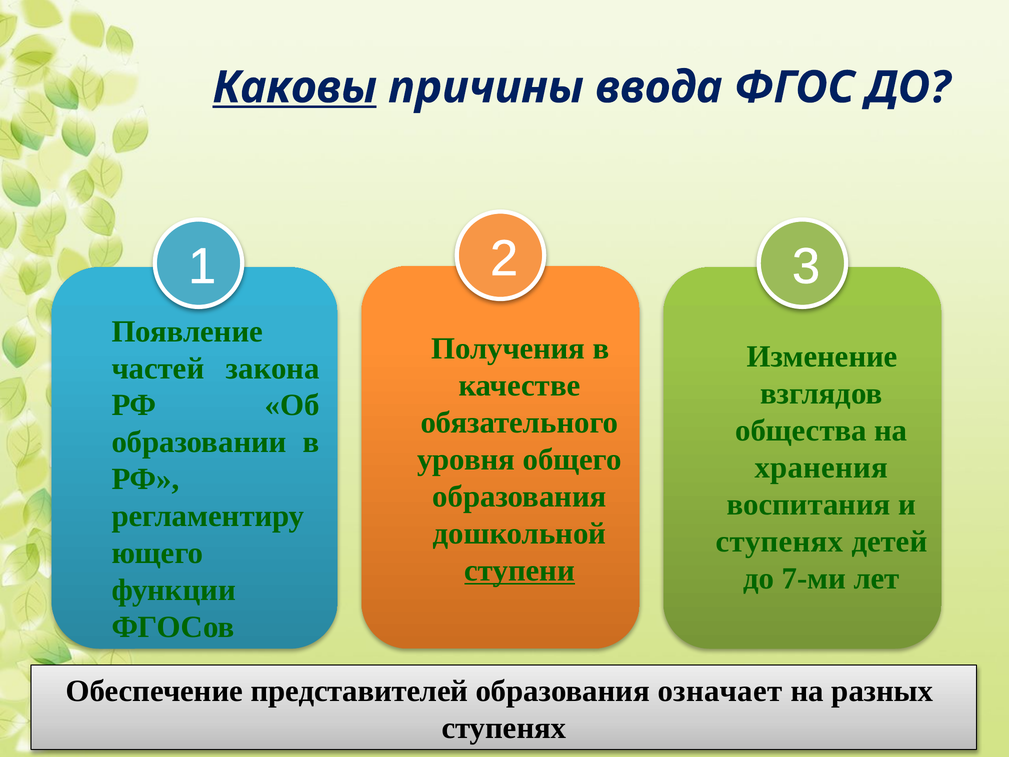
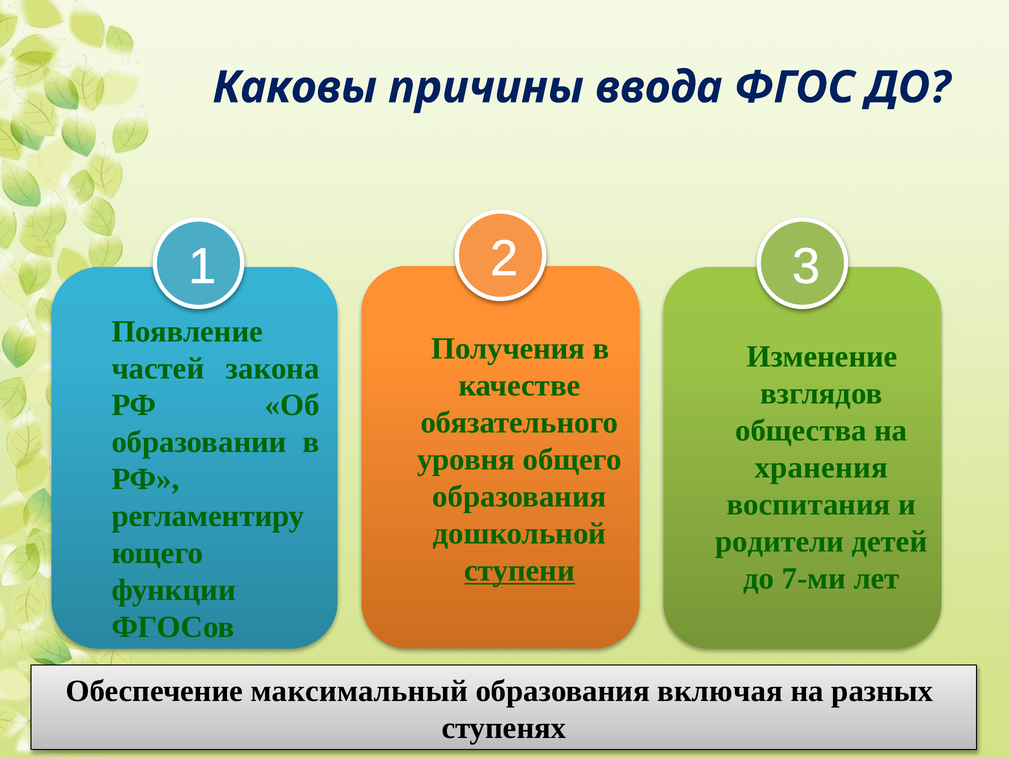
Каковы underline: present -> none (295, 87)
ступенях: ступенях -> родители (780, 541)
представителей: представителей -> максимальный (359, 691)
означает: означает -> включая (720, 691)
